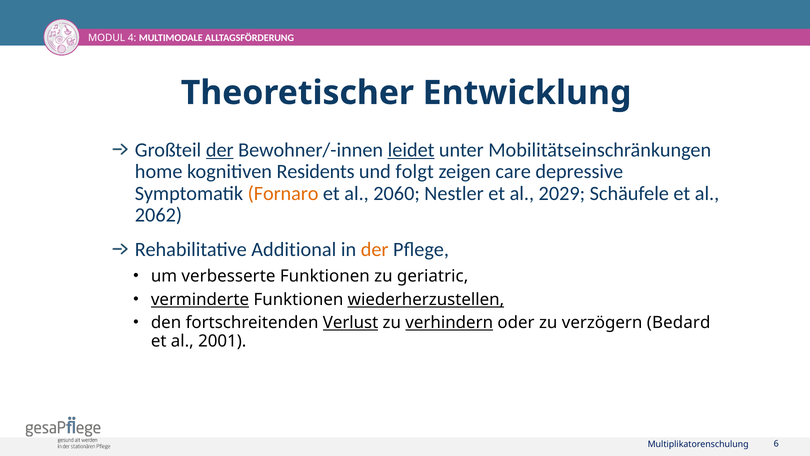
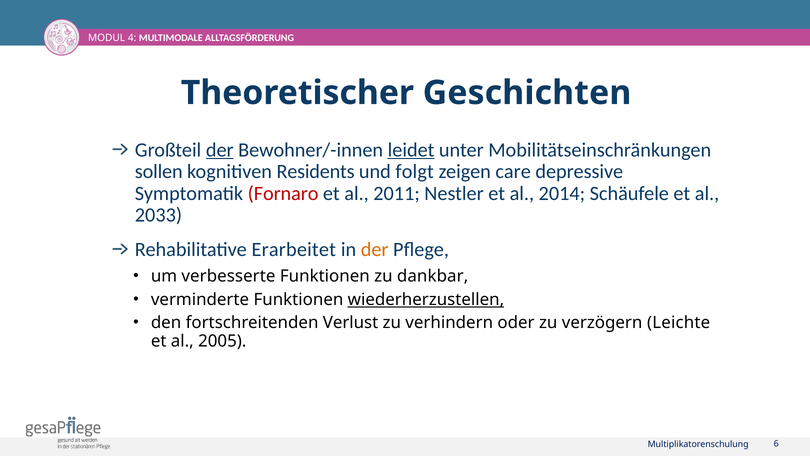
Entwicklung: Entwicklung -> Geschichten (527, 93)
home: home -> sollen (159, 172)
Fornaro colour: orange -> red (283, 193)
2060: 2060 -> 2011 (397, 193)
2029: 2029 -> 2014 (562, 193)
2062: 2062 -> 2033 (158, 215)
Additional: Additional -> Erarbeitet (294, 249)
geriatric: geriatric -> dankbar (433, 276)
verminderte underline: present -> none (200, 299)
Verlust underline: present -> none (351, 323)
verhindern underline: present -> none (449, 323)
Bedard: Bedard -> Leichte (679, 323)
2001: 2001 -> 2005 (222, 341)
